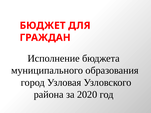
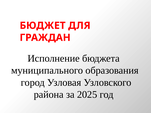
2020: 2020 -> 2025 (87, 95)
